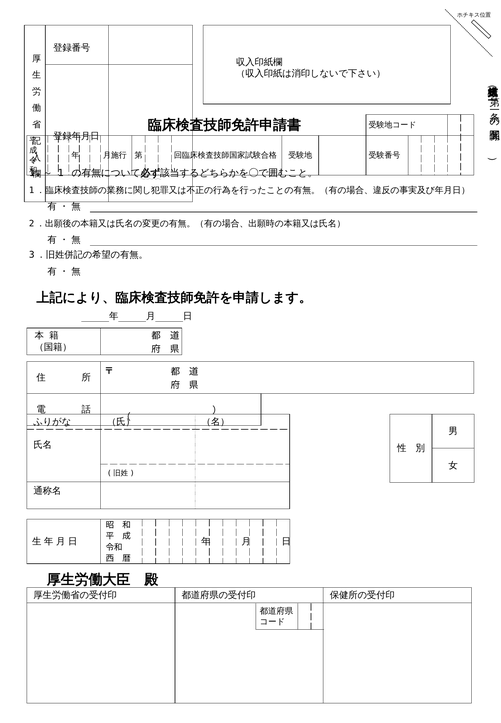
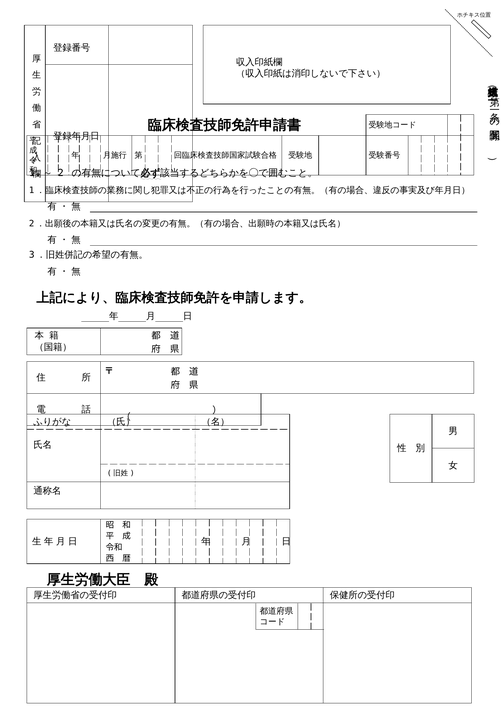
1: 1 -> 2 (61, 173)
